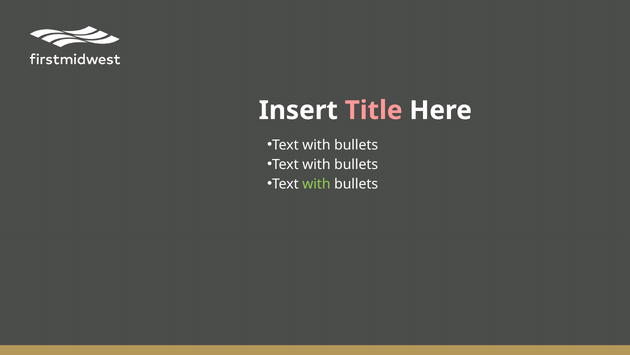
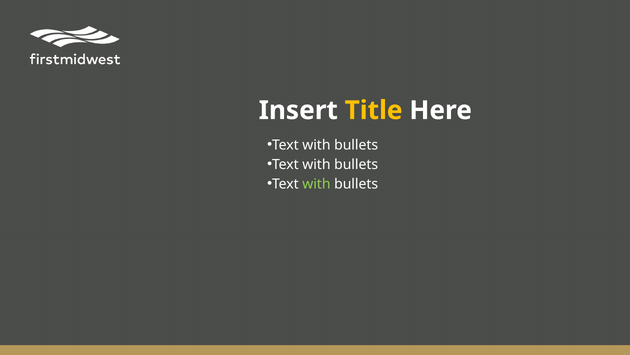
Title colour: pink -> yellow (374, 110)
